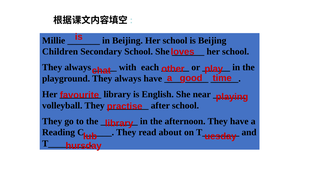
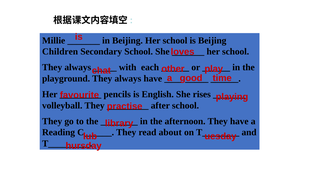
library: library -> pencils (117, 94)
near: near -> rises (202, 94)
